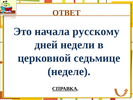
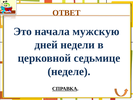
русскому: русскому -> мужскую (96, 31)
